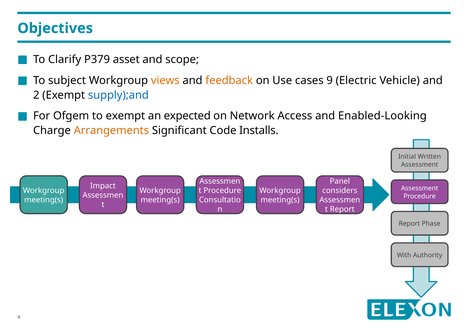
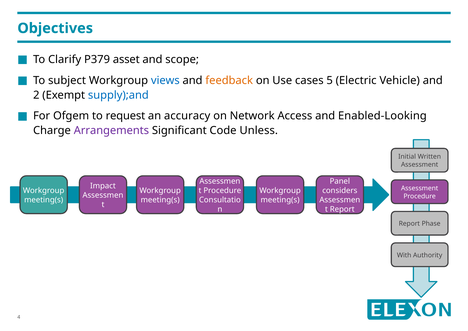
views colour: orange -> blue (165, 80)
9: 9 -> 5 (330, 80)
to exempt: exempt -> request (125, 116)
expected: expected -> accuracy (187, 116)
Arrangements colour: orange -> purple (111, 131)
Installs: Installs -> Unless (259, 131)
